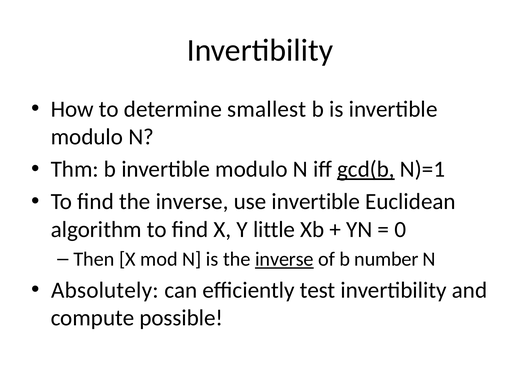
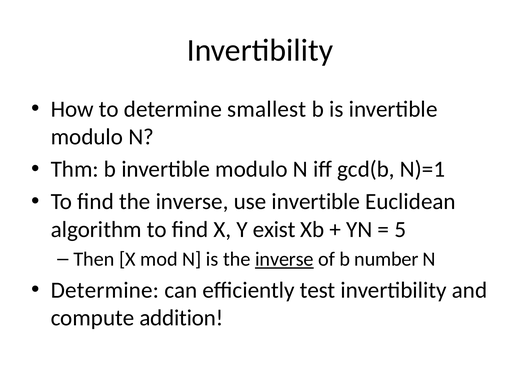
gcd(b underline: present -> none (366, 169)
little: little -> exist (274, 229)
0: 0 -> 5 (400, 229)
Absolutely: Absolutely -> Determine (105, 290)
possible: possible -> addition (181, 318)
